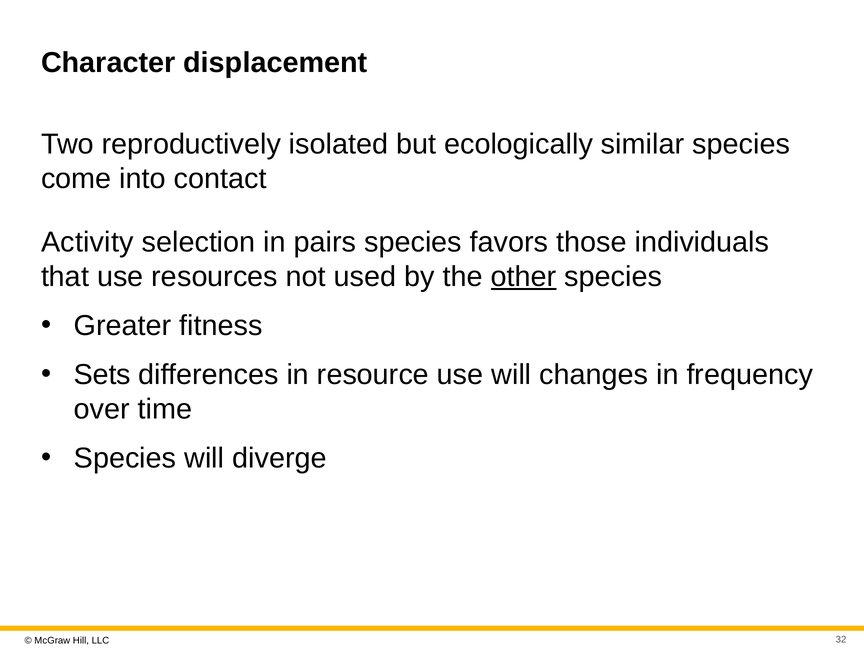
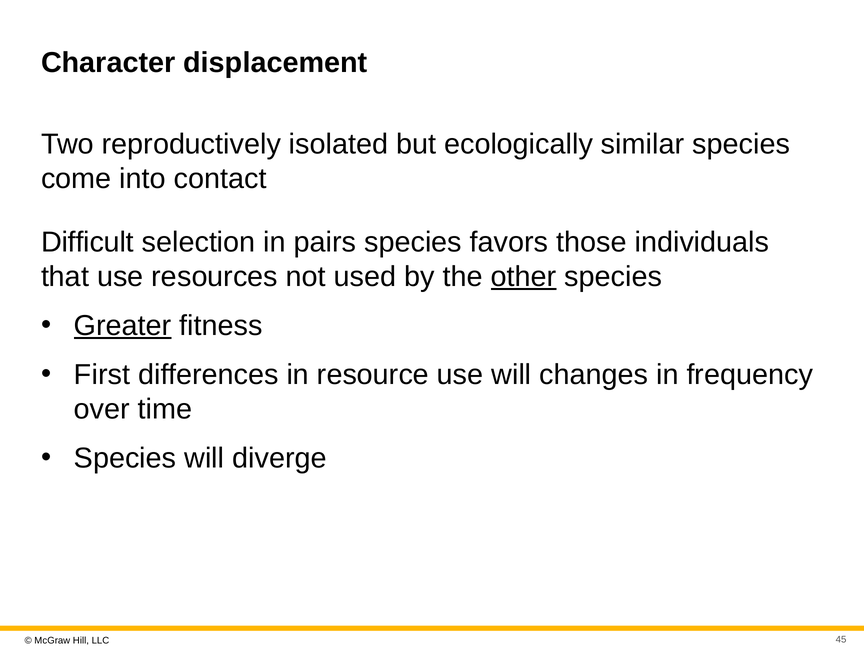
Activity: Activity -> Difficult (88, 242)
Greater underline: none -> present (123, 326)
Sets: Sets -> First (102, 375)
32: 32 -> 45 (841, 640)
